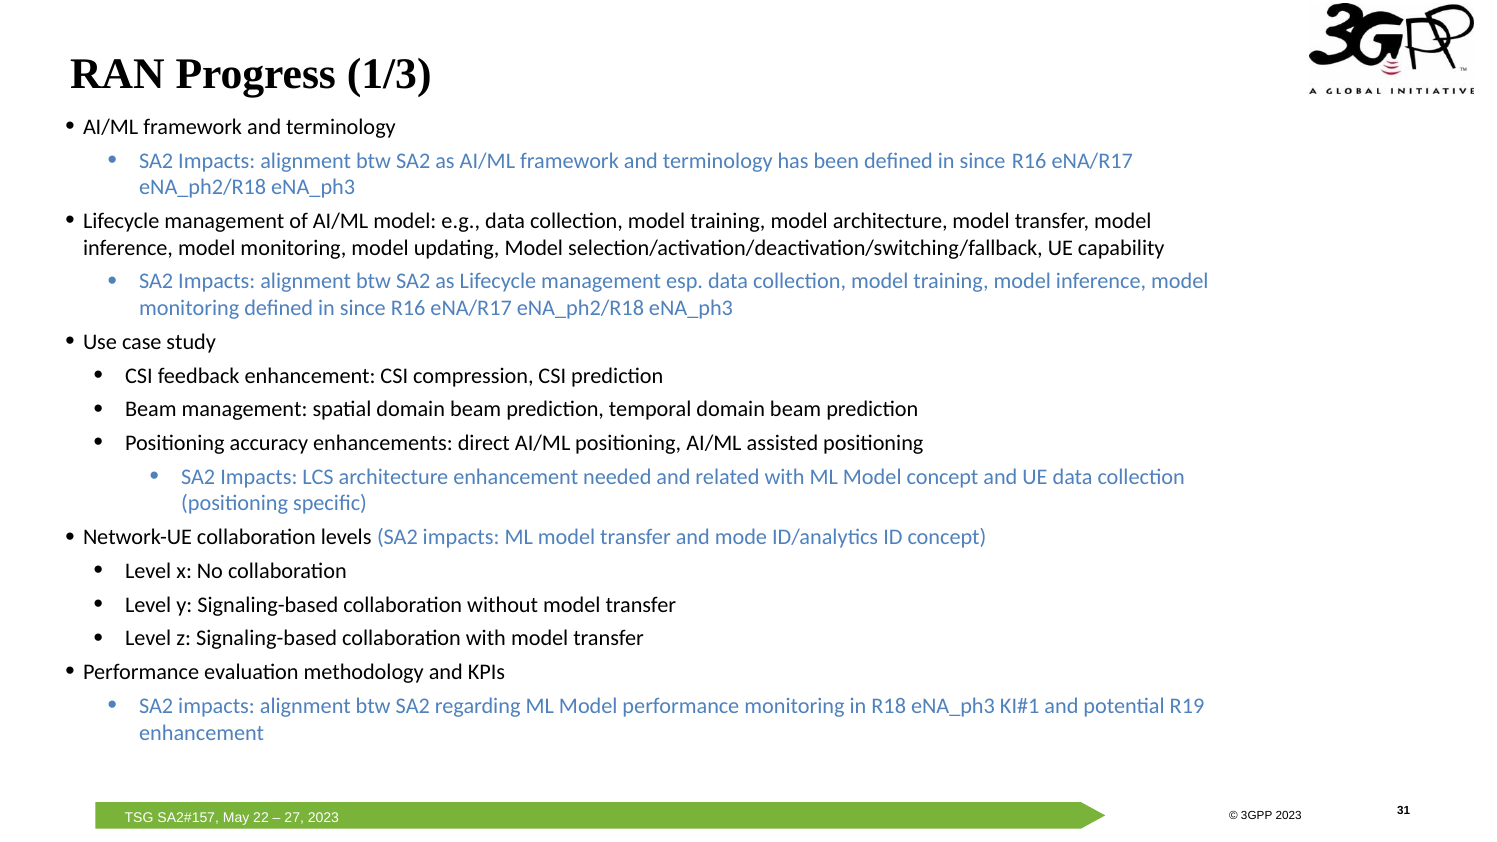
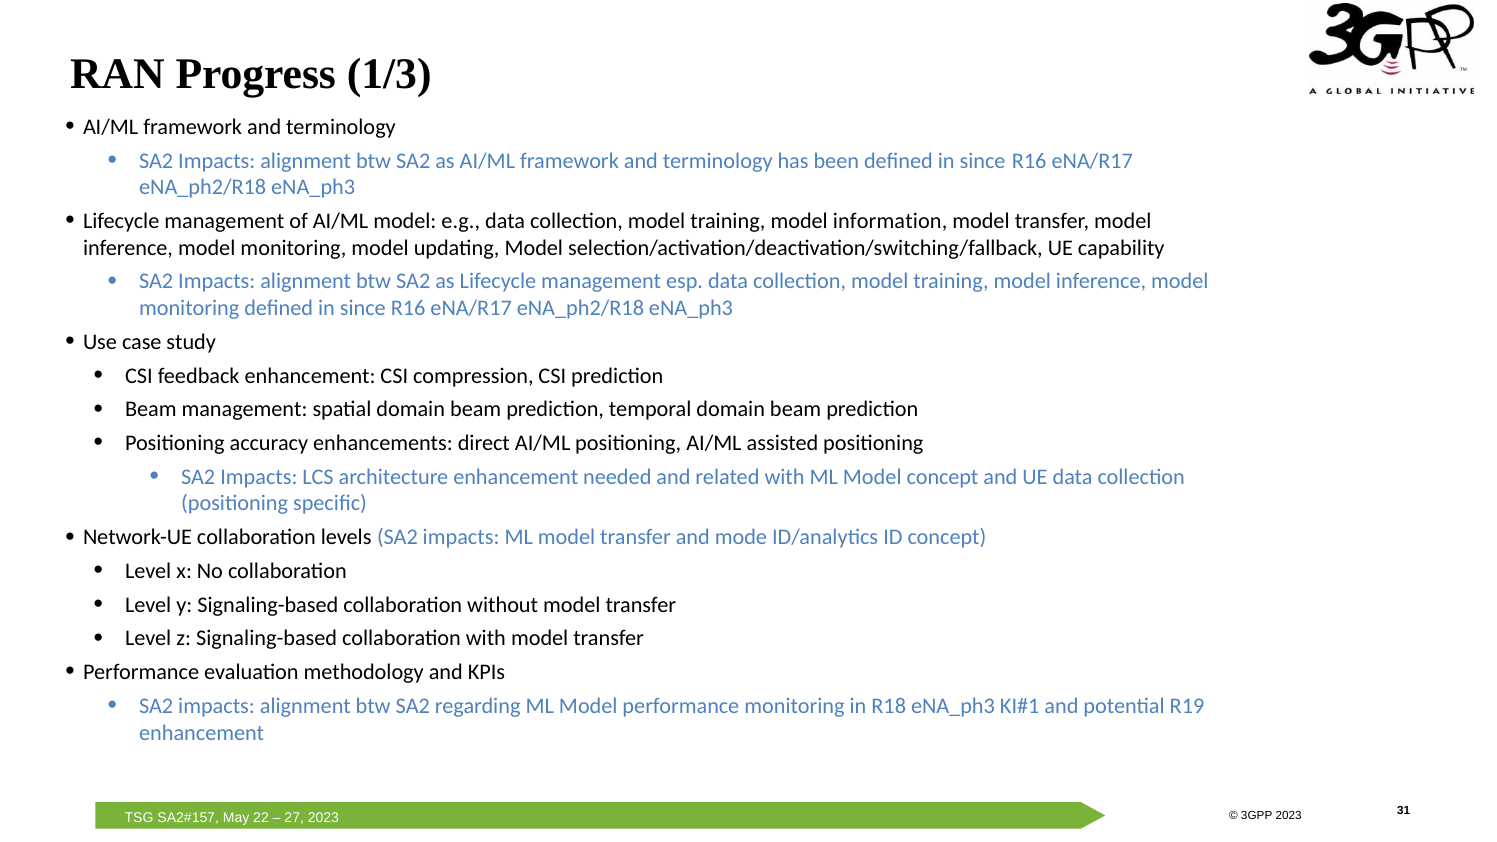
model architecture: architecture -> information (890, 221)
